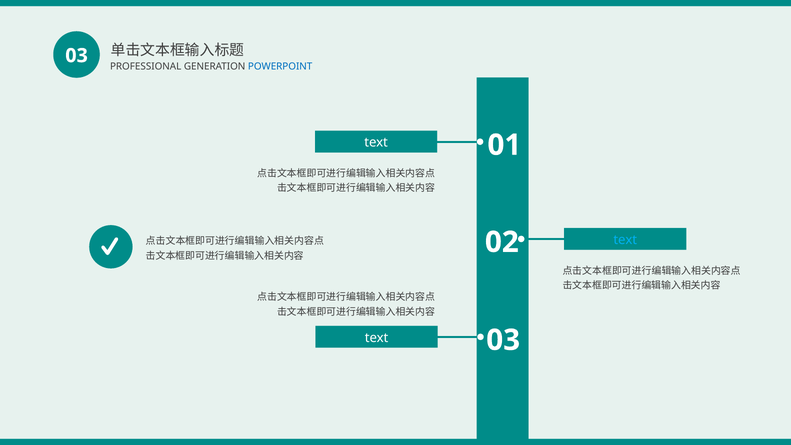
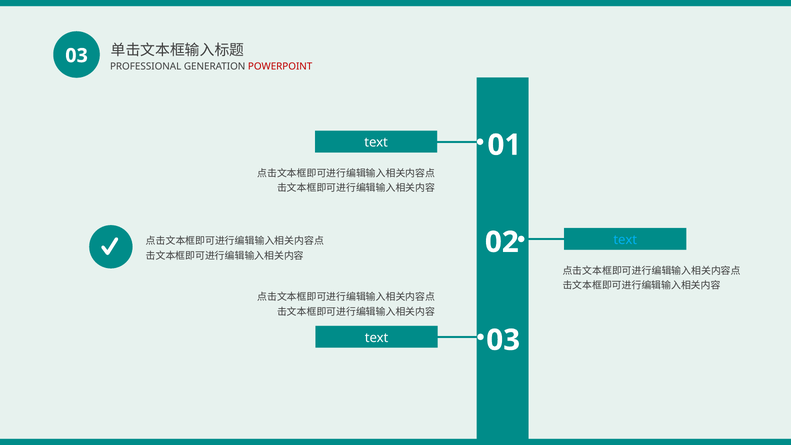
POWERPOINT colour: blue -> red (280, 67)
